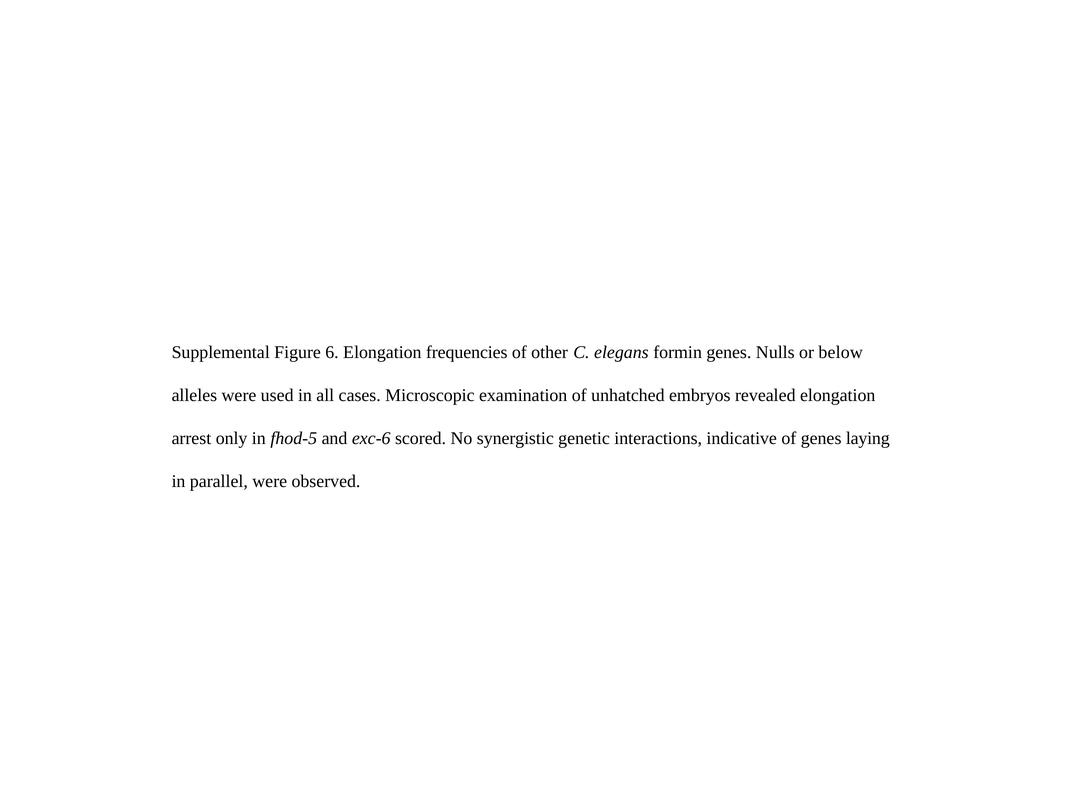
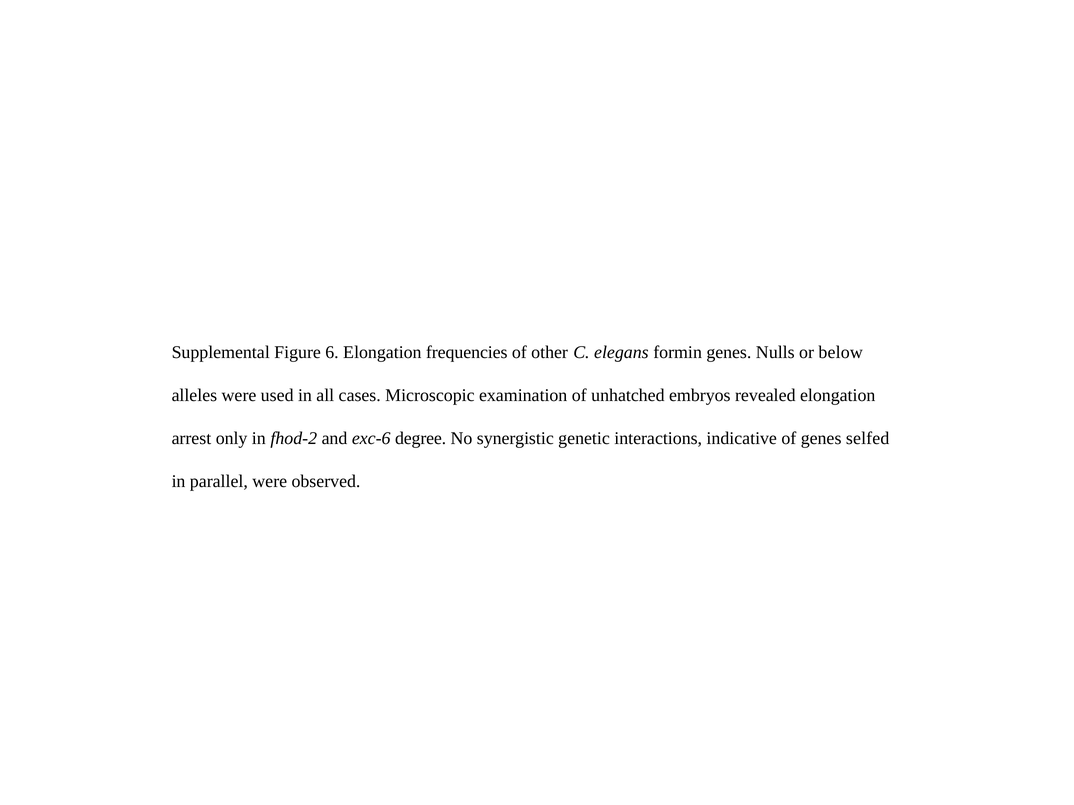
fhod-5: fhod-5 -> fhod-2 (294, 438)
scored: scored -> degree (421, 438)
laying: laying -> selfed (868, 438)
